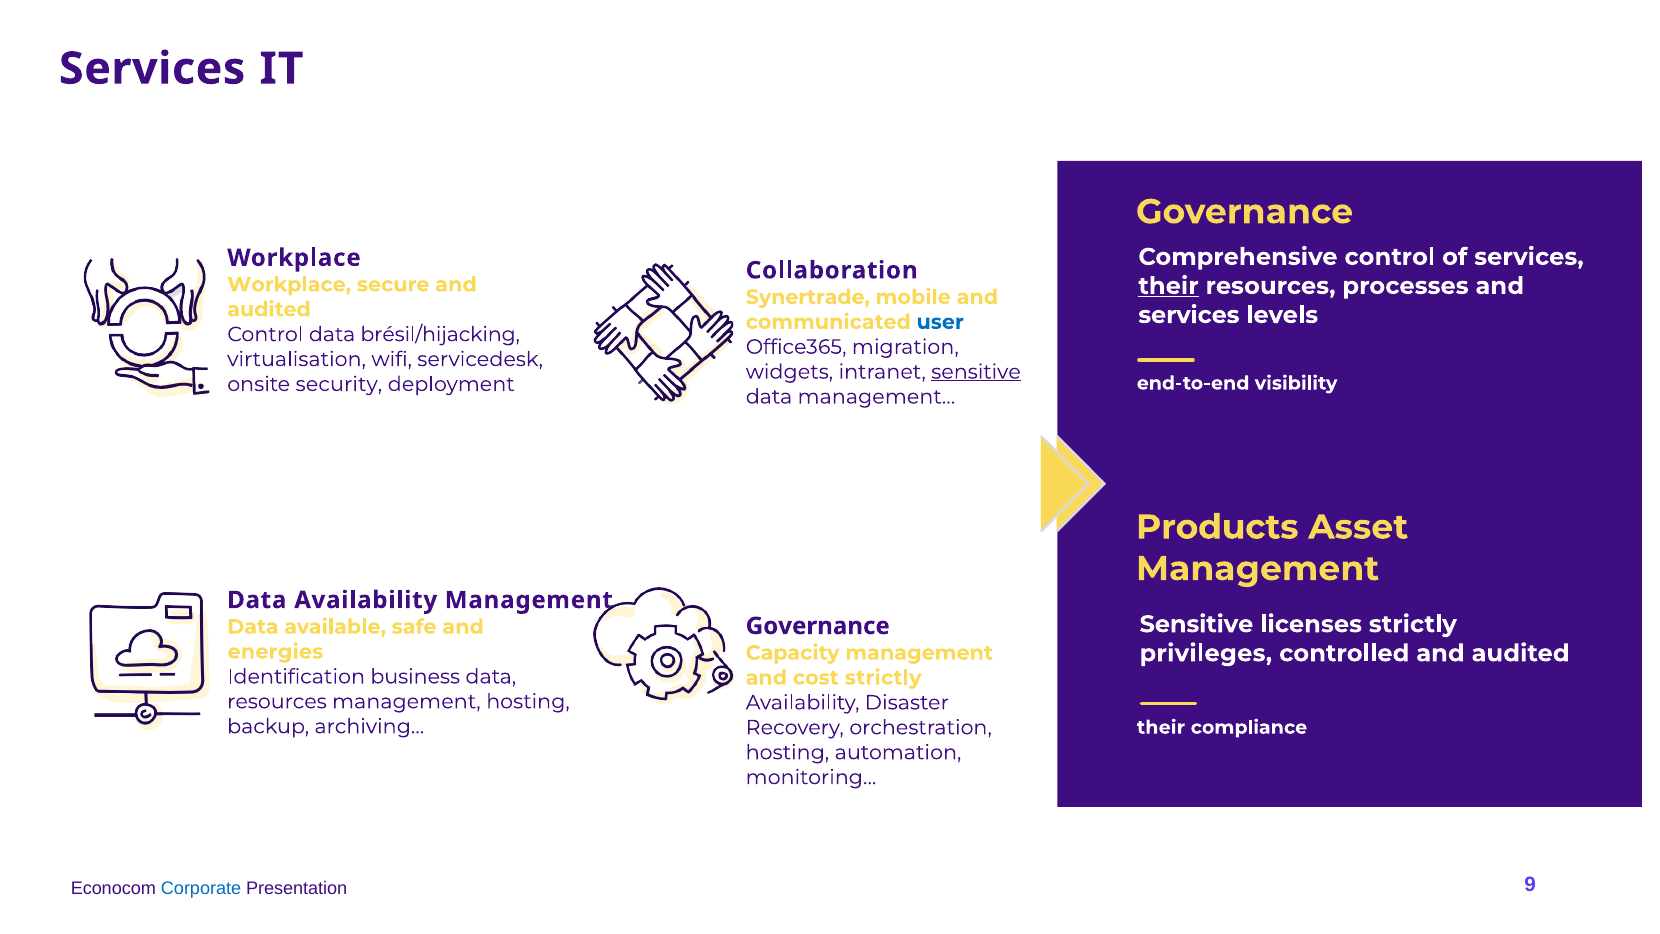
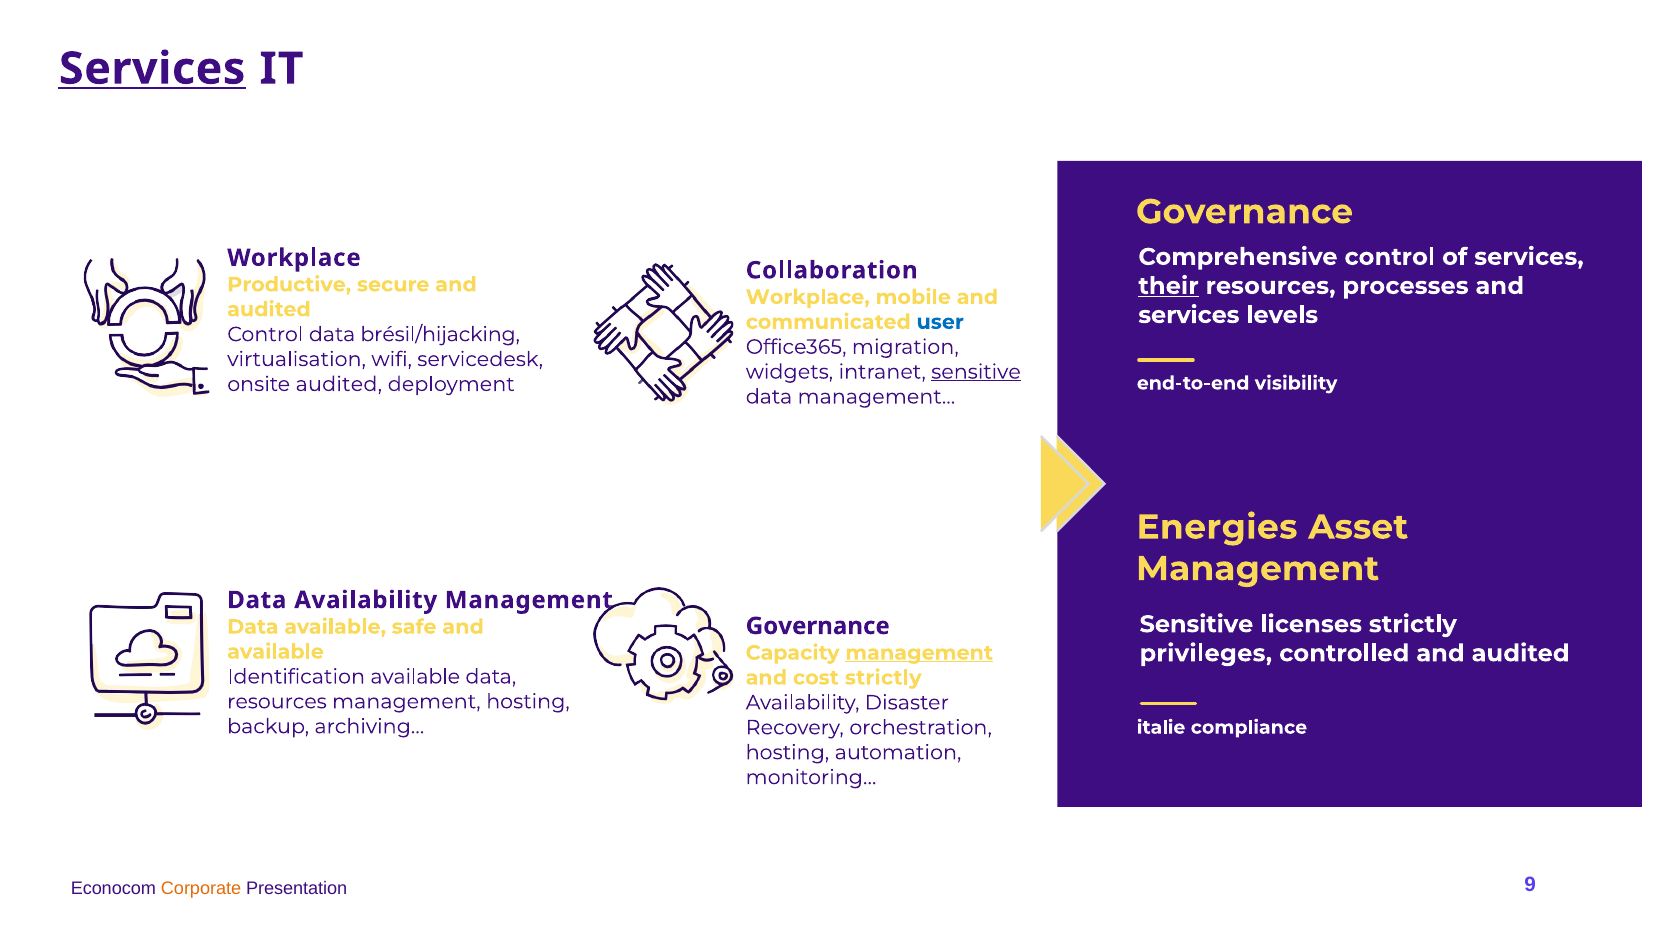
Services underline: none -> present (152, 69)
Workplace: Workplace -> Productive (289, 285)
Synertrade: Synertrade -> Workplace (808, 297)
onsite security: security -> audited (339, 384)
Products: Products -> Energies (1217, 527)
energies: energies -> available (276, 652)
management underline: none -> present (919, 653)
Identification business: business -> available (415, 676)
their: their -> italie (1161, 727)
Corporate colour: blue -> orange (201, 888)
